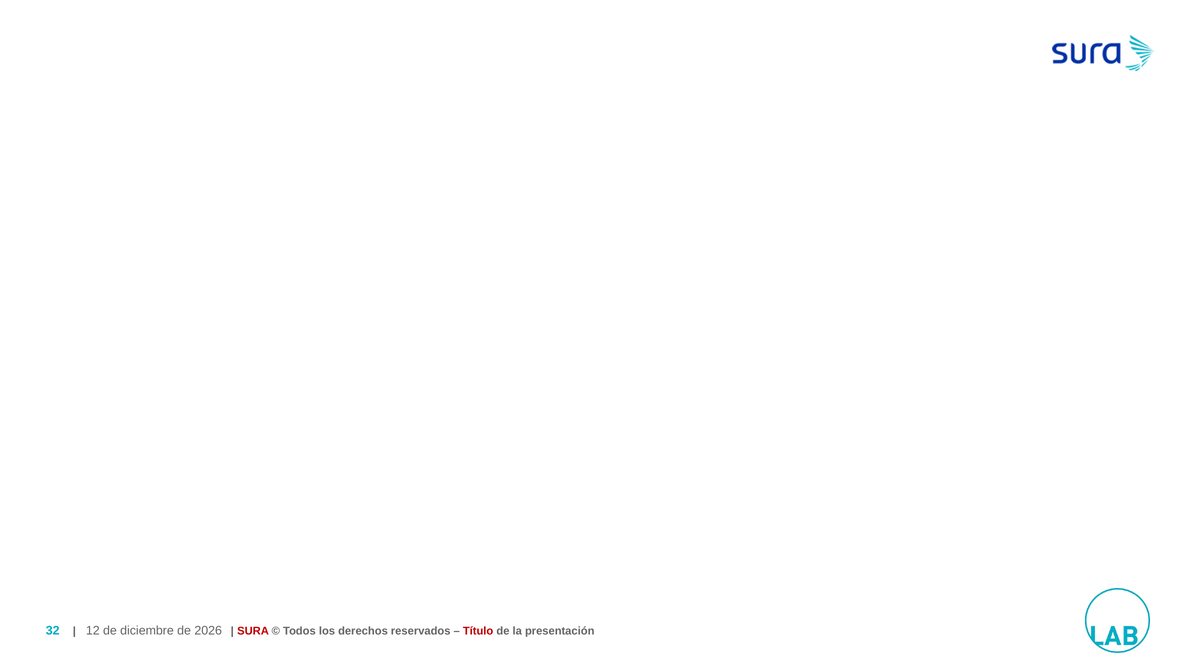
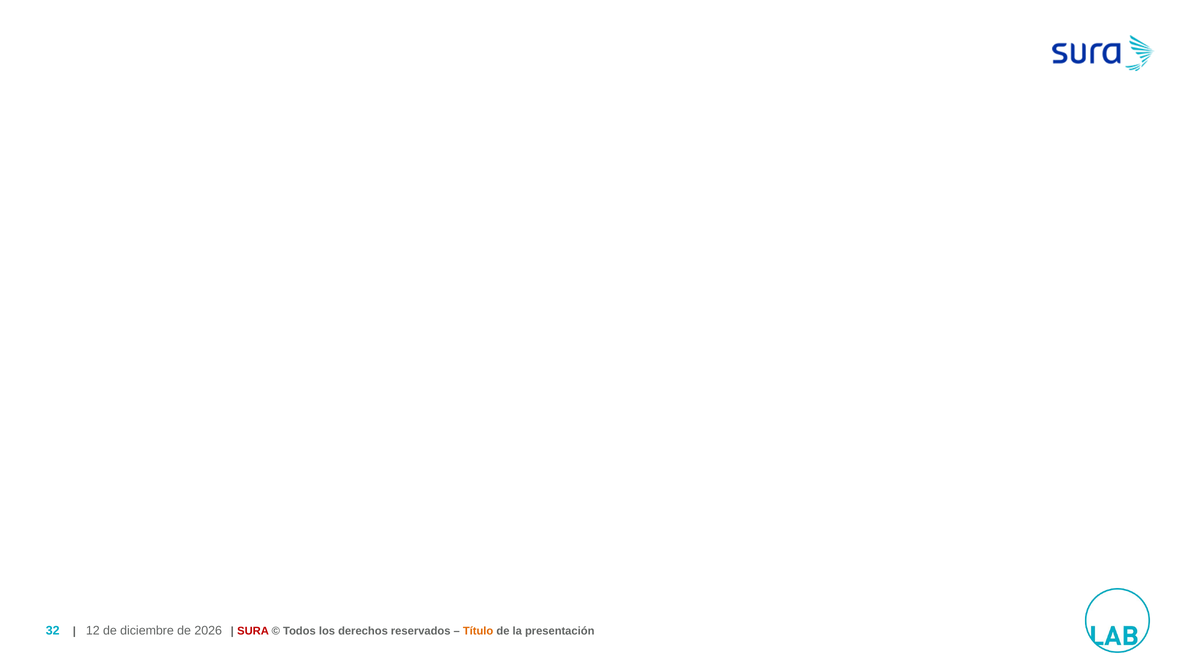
Título colour: red -> orange (478, 631)
